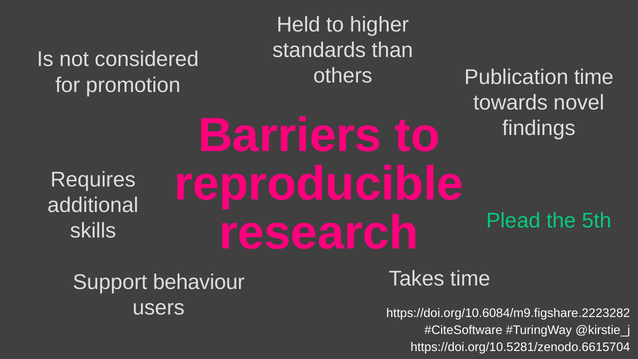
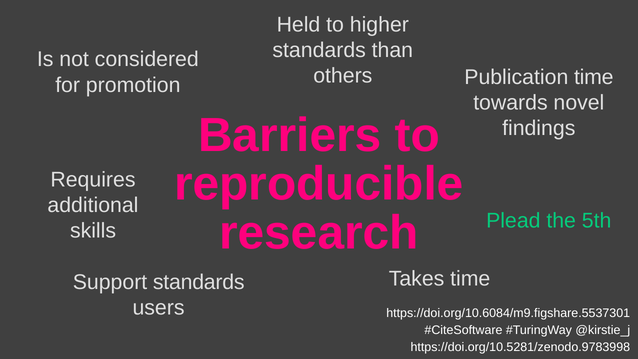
Support behaviour: behaviour -> standards (199, 282)
https://doi.org/10.6084/m9.figshare.2223282: https://doi.org/10.6084/m9.figshare.2223282 -> https://doi.org/10.6084/m9.figshare.5537301 (508, 313)
https://doi.org/10.5281/zenodo.6615704: https://doi.org/10.5281/zenodo.6615704 -> https://doi.org/10.5281/zenodo.9783998 (520, 347)
